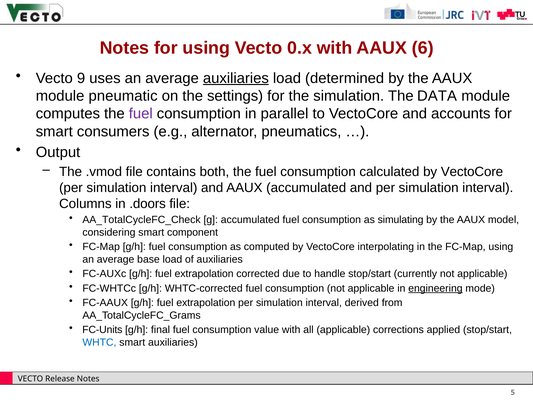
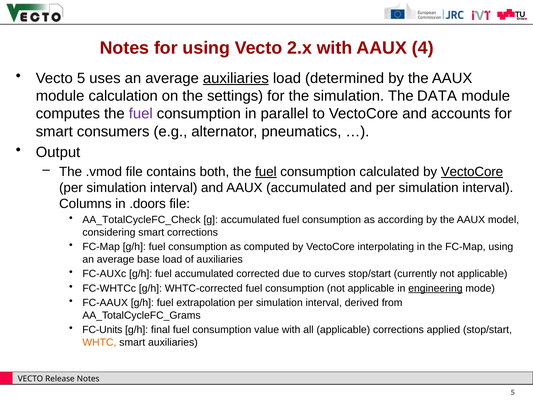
0.x: 0.x -> 2.x (300, 48)
6: 6 -> 4 (423, 48)
Vecto 9: 9 -> 5 (81, 78)
pneumatic: pneumatic -> calculation (123, 96)
fuel underline: none -> present (266, 172)
VectoCore underline: none -> present (472, 172)
simulating: simulating -> according (401, 220)
smart component: component -> corrections (193, 232)
FC-AUXc g/h fuel extrapolation: extrapolation -> accumulated (204, 274)
handle: handle -> curves (330, 274)
WHTC colour: blue -> orange (99, 342)
